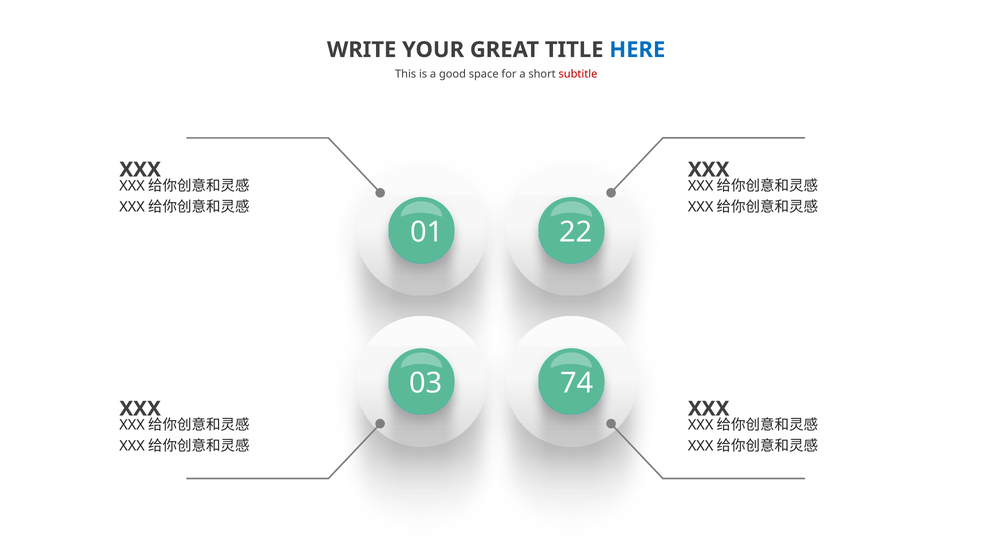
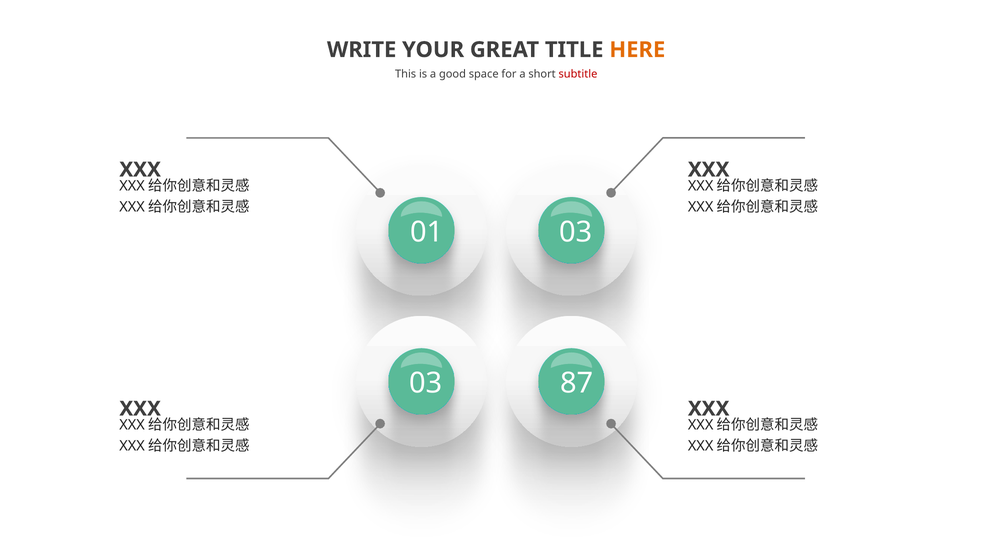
HERE colour: blue -> orange (637, 50)
01 22: 22 -> 03 (576, 232)
74: 74 -> 87 (577, 383)
